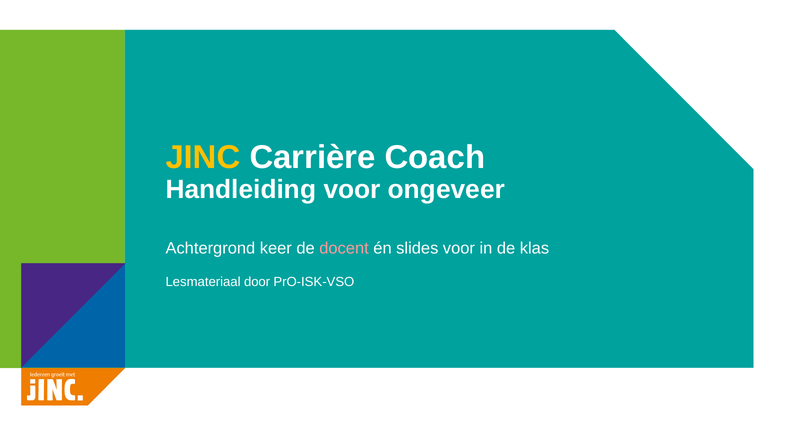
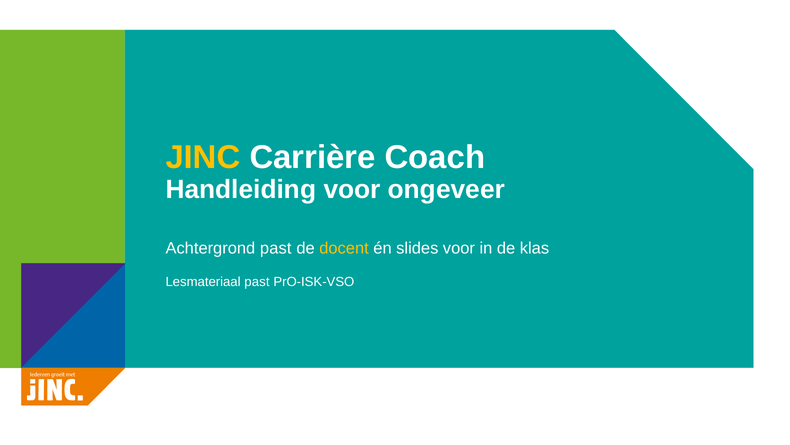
Achtergrond keer: keer -> past (276, 248)
docent colour: pink -> yellow (344, 248)
Lesmateriaal door: door -> past (257, 282)
